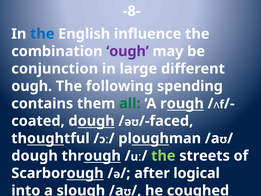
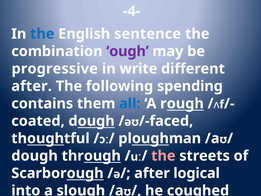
-8-: -8- -> -4- (132, 11)
influence: influence -> sentence (148, 34)
conjunction: conjunction -> progressive (55, 69)
large: large -> write (138, 69)
ough: ough -> after (32, 86)
all colour: green -> blue (130, 103)
the colour: light green -> pink (163, 156)
